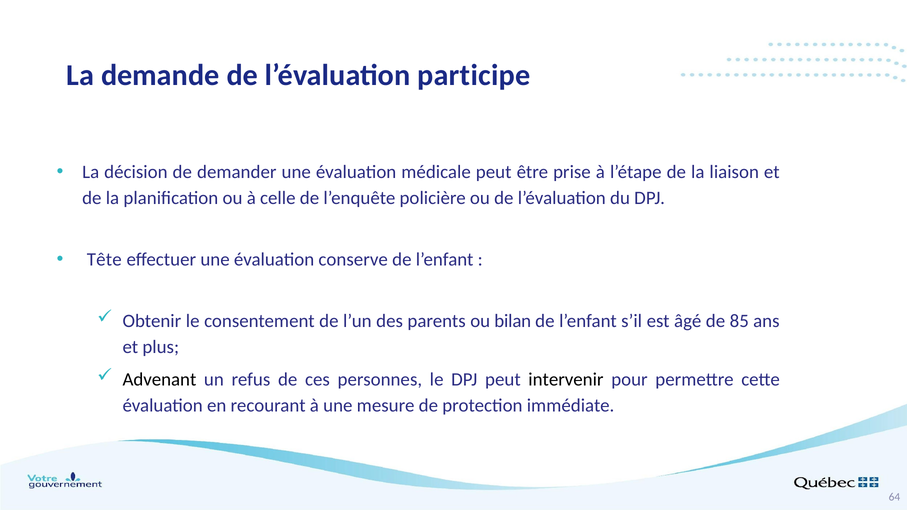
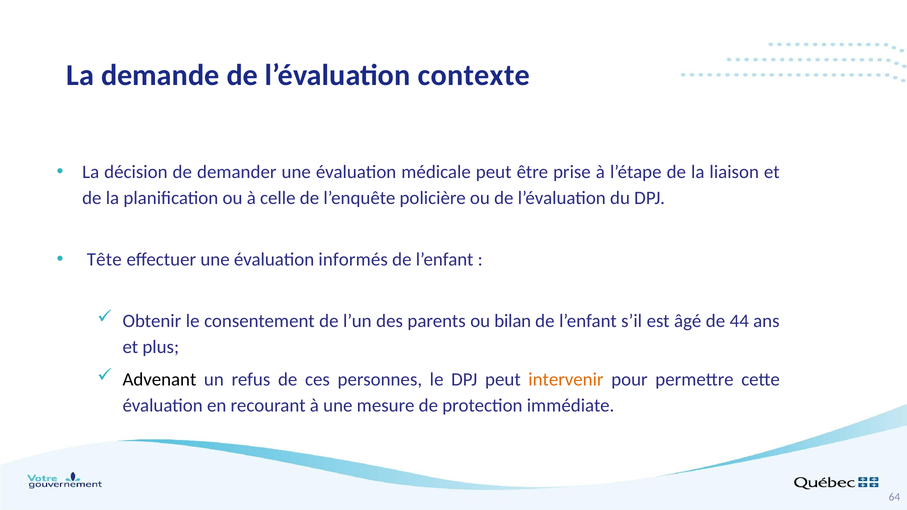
participe: participe -> contexte (474, 75)
conserve: conserve -> informés (353, 260)
85: 85 -> 44 (739, 321)
intervenir colour: black -> orange (566, 379)
